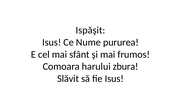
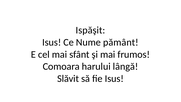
pururea: pururea -> pământ (121, 42)
zbura: zbura -> lângă (126, 66)
